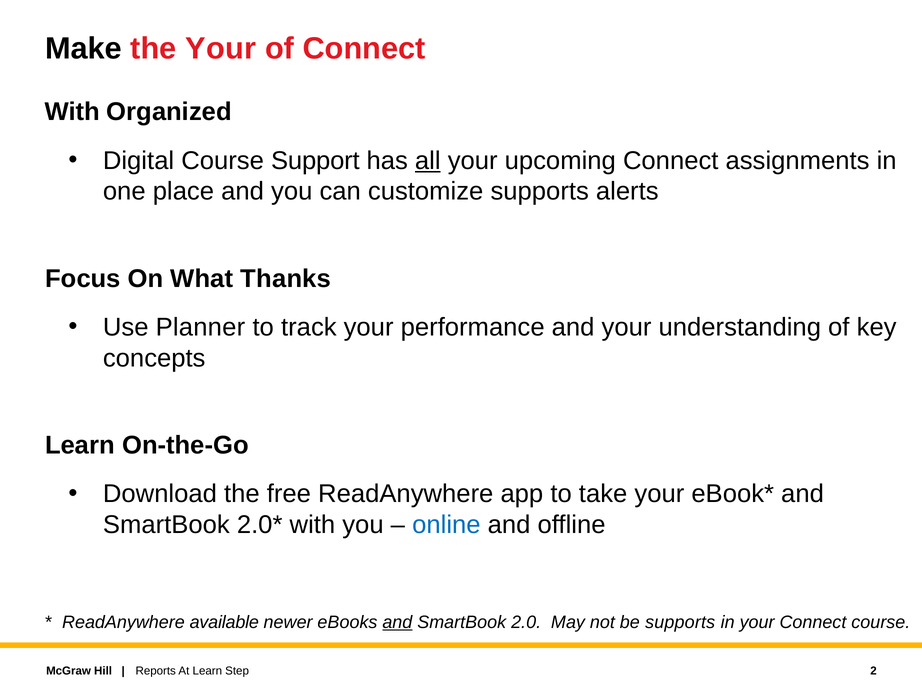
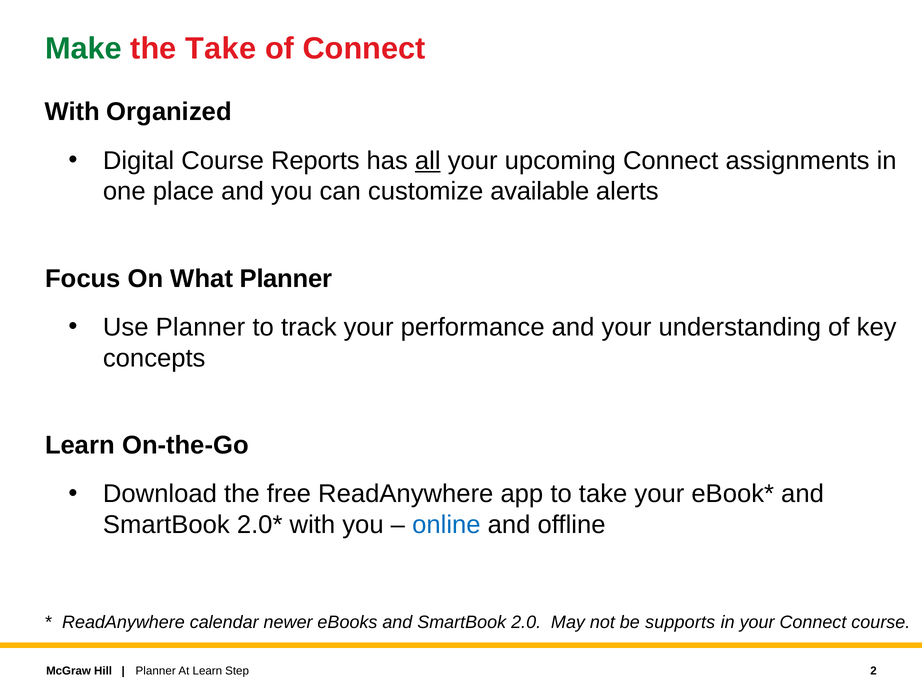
Make colour: black -> green (84, 49)
the Your: Your -> Take (221, 49)
Support: Support -> Reports (315, 161)
customize supports: supports -> available (540, 191)
What Thanks: Thanks -> Planner (286, 278)
available: available -> calendar (224, 622)
and underline: present -> none (397, 622)
Reports: Reports -> Planner (156, 671)
